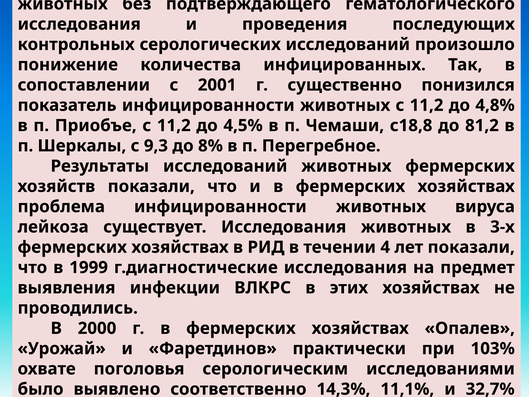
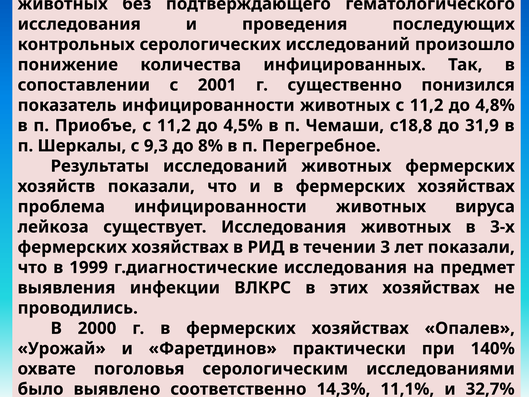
81,2: 81,2 -> 31,9 (482, 125)
4: 4 -> 3 (385, 247)
103%: 103% -> 140% (493, 348)
